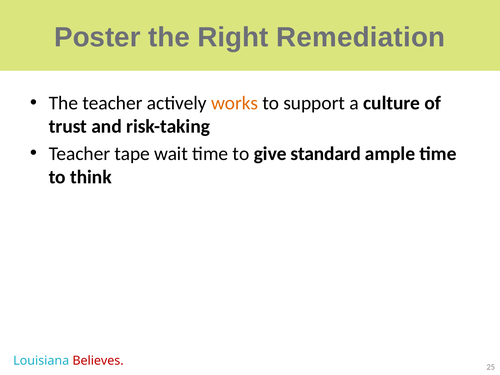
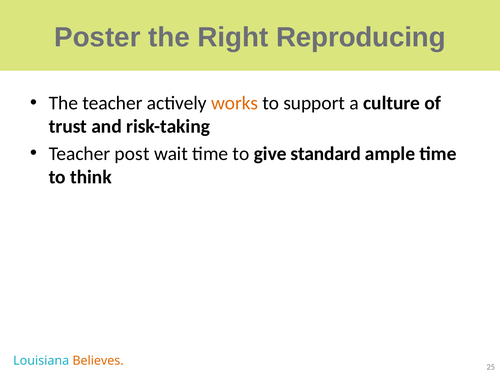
Remediation: Remediation -> Reproducing (361, 37)
tape: tape -> post (132, 154)
Believes colour: red -> orange (98, 361)
